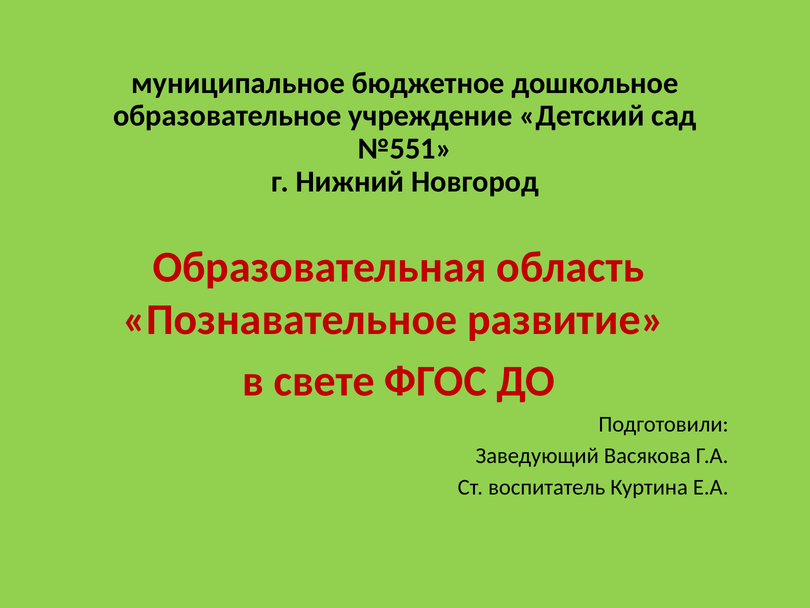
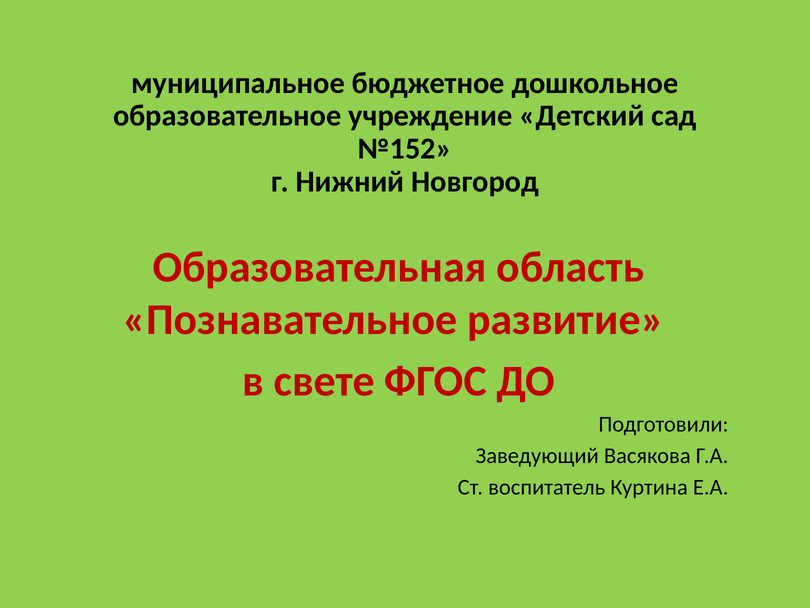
№551: №551 -> №152 (405, 149)
